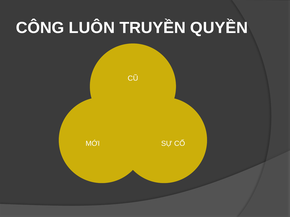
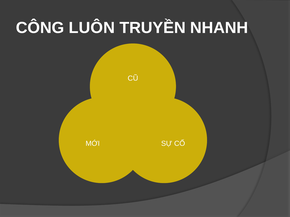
QUYỀN: QUYỀN -> NHANH (219, 28)
